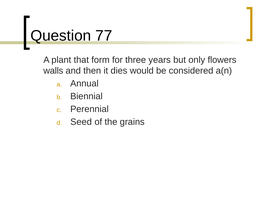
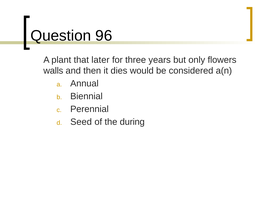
77: 77 -> 96 (104, 36)
form: form -> later (100, 60)
grains: grains -> during (132, 122)
